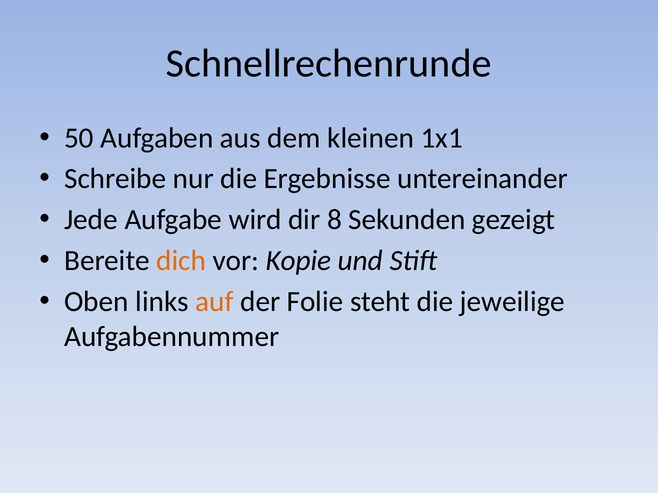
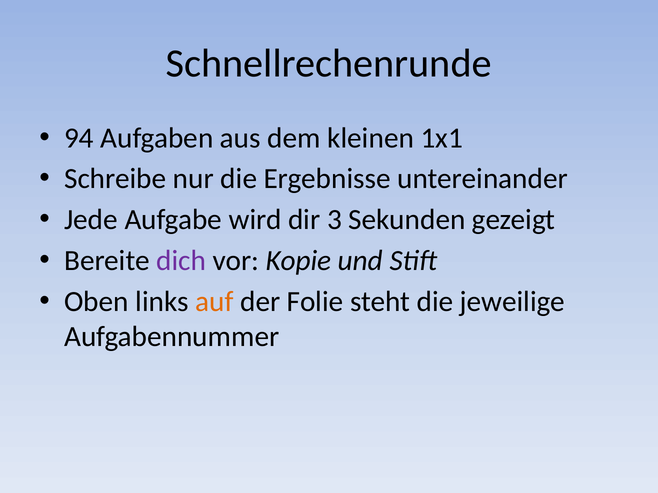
50: 50 -> 94 (79, 138)
8: 8 -> 3 (334, 220)
dich colour: orange -> purple (181, 261)
